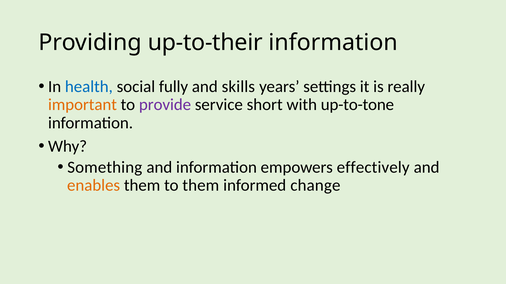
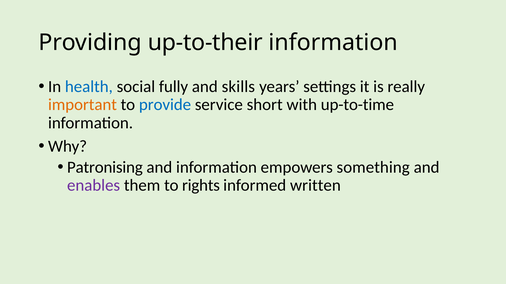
provide colour: purple -> blue (165, 105)
up-to-tone: up-to-tone -> up-to-time (357, 105)
Something: Something -> Patronising (105, 167)
effectively: effectively -> something (373, 167)
enables colour: orange -> purple (94, 186)
to them: them -> rights (201, 186)
change: change -> written (315, 186)
